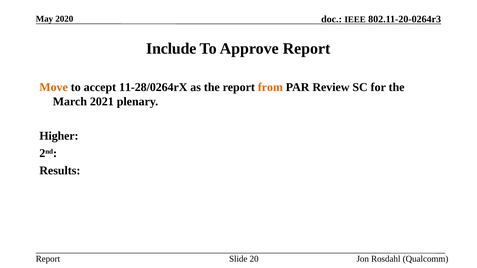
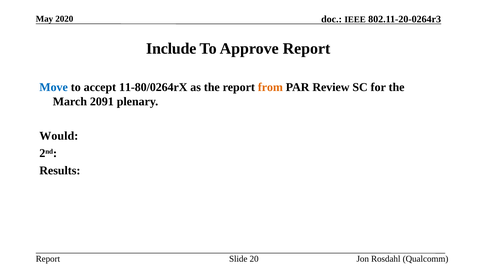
Move colour: orange -> blue (54, 87)
11-28/0264rX: 11-28/0264rX -> 11-80/0264rX (153, 87)
2021: 2021 -> 2091 (102, 102)
Higher: Higher -> Would (59, 136)
